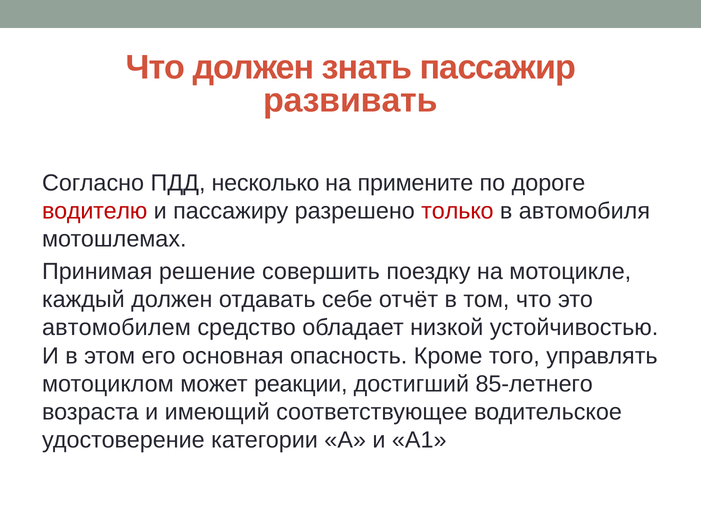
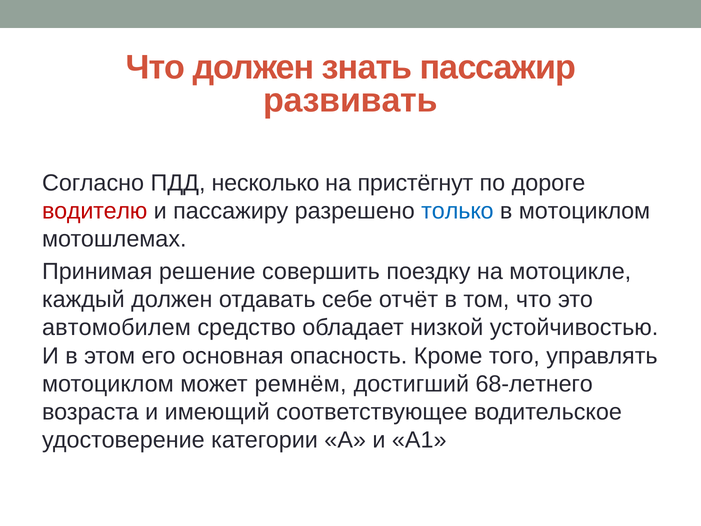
примените: примените -> пристёгнут (415, 183)
только colour: red -> blue (457, 211)
в автомобиля: автомобиля -> мотоциклом (585, 211)
реакции: реакции -> ремнём (301, 384)
85-летнего: 85-летнего -> 68-летнего (534, 384)
